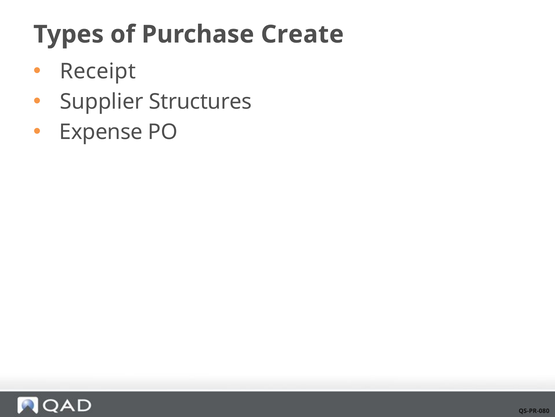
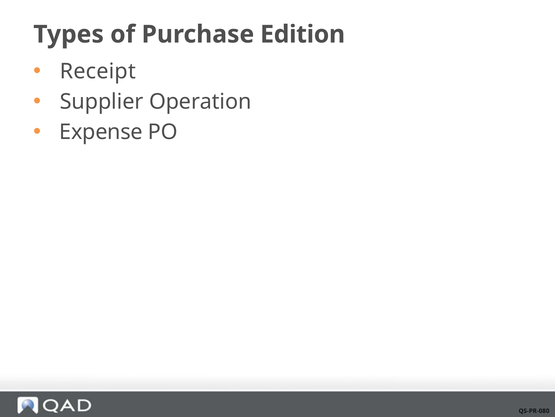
Create: Create -> Edition (303, 34)
Structures: Structures -> Operation (200, 102)
